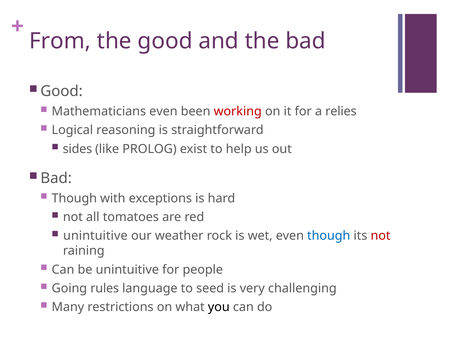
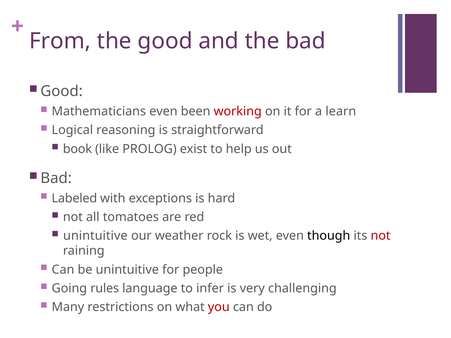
relies: relies -> learn (341, 111)
sides: sides -> book (77, 149)
Though: Though -> Labeled (74, 198)
though colour: blue -> black (329, 236)
seed: seed -> infer (210, 289)
you colour: black -> red (219, 307)
